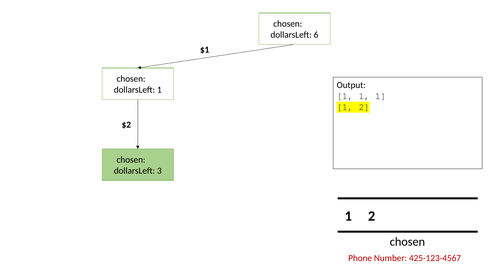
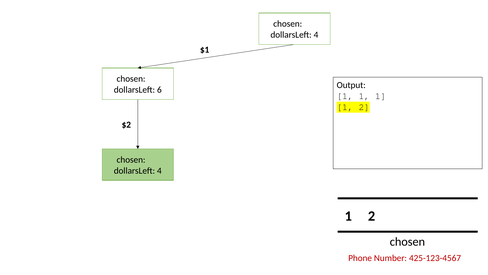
6: 6 -> 4 (316, 35)
dollarsLeft 1: 1 -> 6 (159, 90)
3: 3 -> 4 (159, 170)
